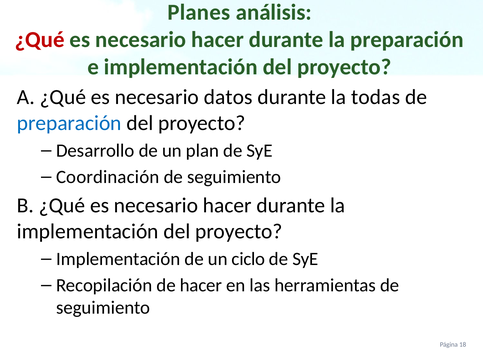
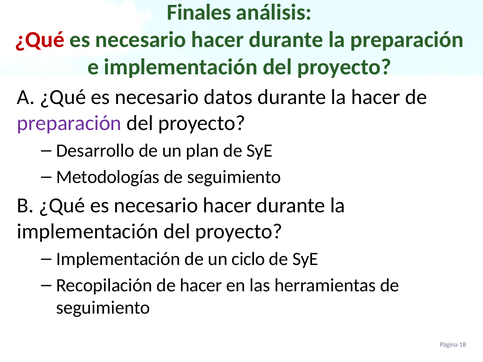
Planes: Planes -> Finales (199, 12)
la todas: todas -> hacer (376, 97)
preparación colour: blue -> purple (69, 123)
Coordinación: Coordinación -> Metodologías (108, 177)
